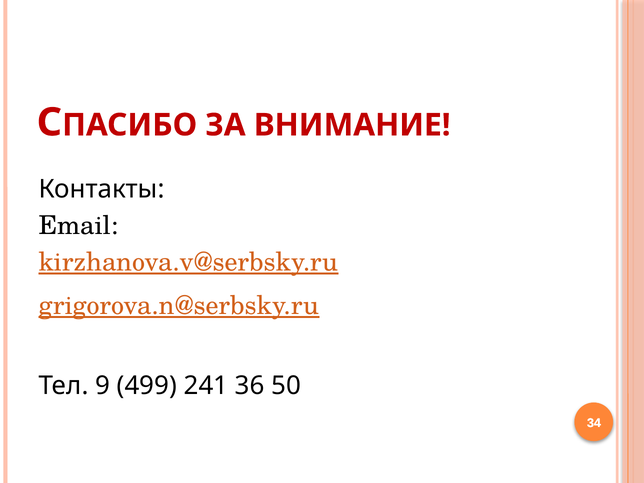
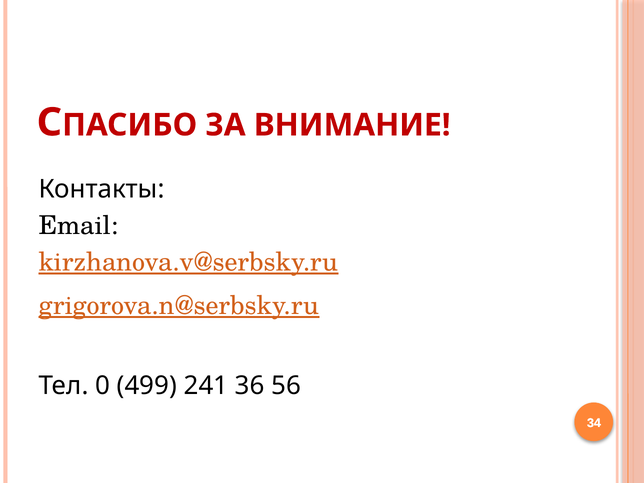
9: 9 -> 0 (103, 386)
50: 50 -> 56 (286, 386)
